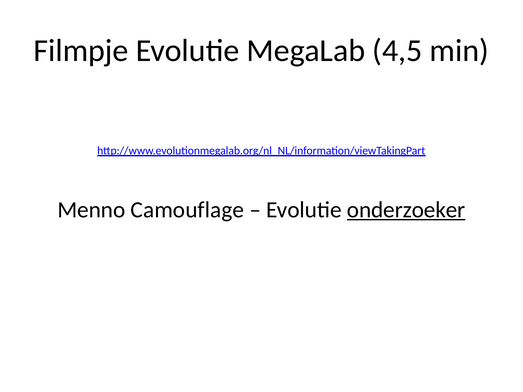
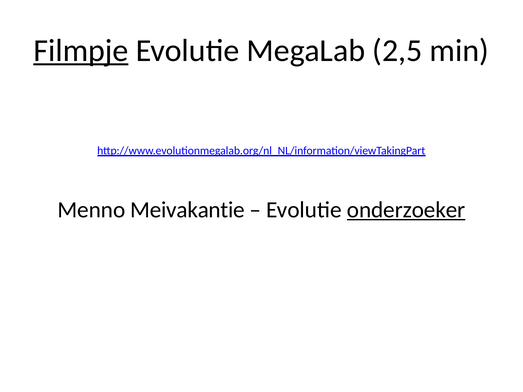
Filmpje underline: none -> present (81, 51)
4,5: 4,5 -> 2,5 (397, 51)
Camouflage: Camouflage -> Meivakantie (187, 210)
